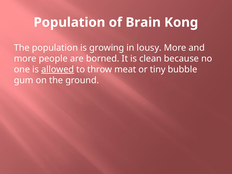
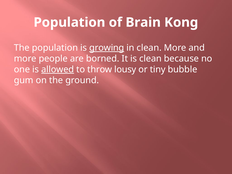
growing underline: none -> present (107, 48)
in lousy: lousy -> clean (149, 48)
meat: meat -> lousy (125, 69)
